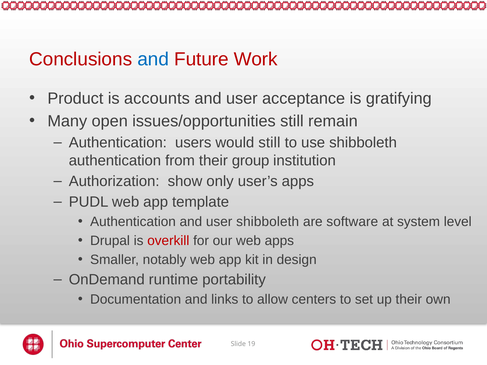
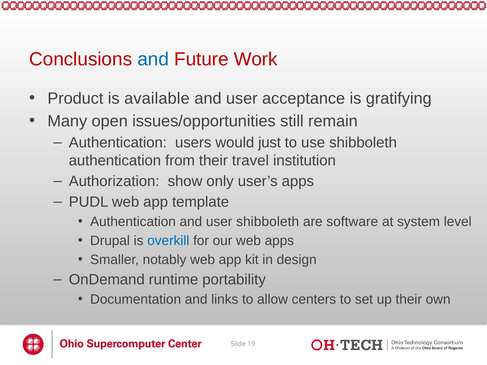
accounts: accounts -> available (157, 99)
would still: still -> just (270, 143)
group: group -> travel (250, 161)
overkill colour: red -> blue (168, 241)
